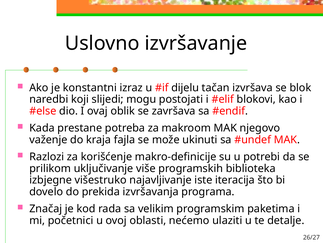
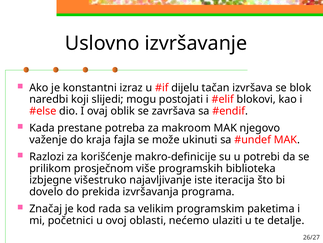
uključivanje: uključivanje -> prosječnom (104, 168)
